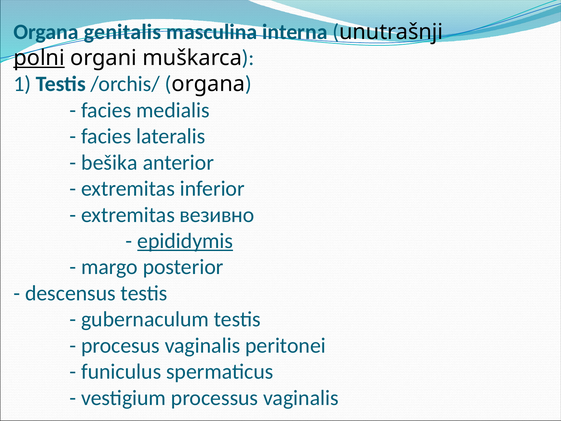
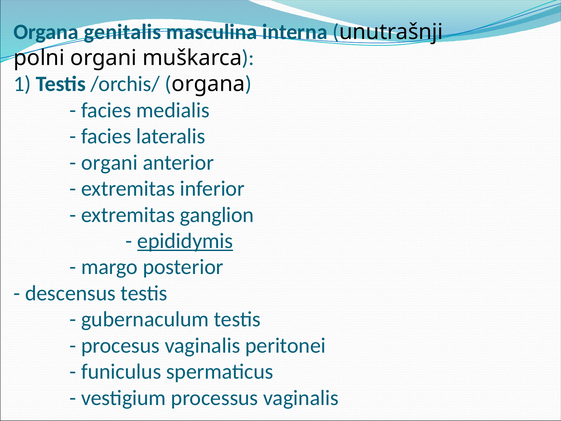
polni underline: present -> none (39, 58)
bešika: bešika -> organi (109, 162)
везивно: везивно -> ganglion (217, 215)
